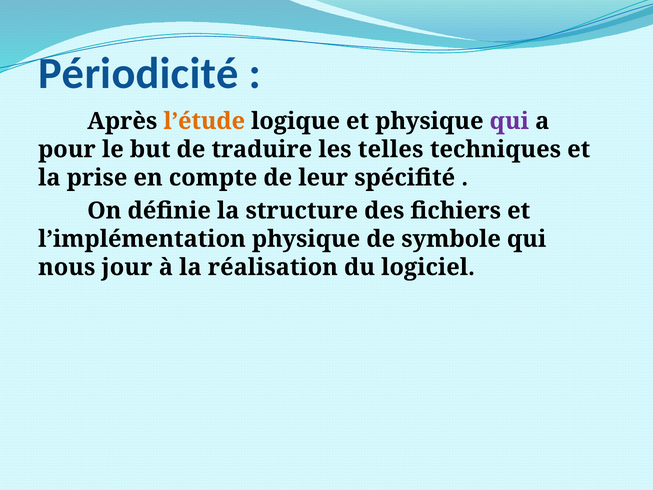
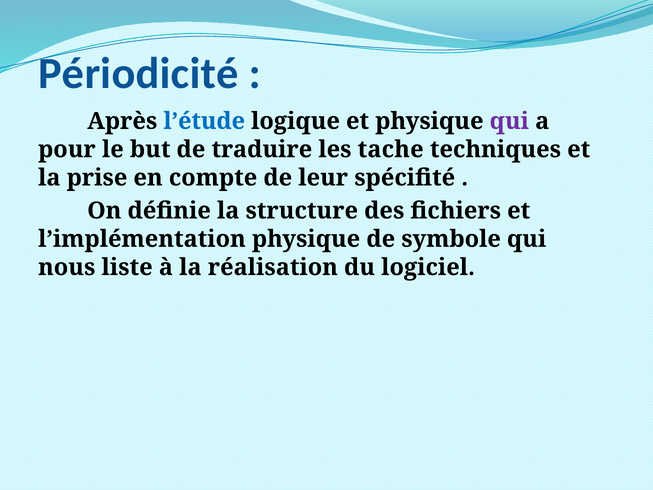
l’étude colour: orange -> blue (204, 121)
telles: telles -> tache (391, 149)
jour: jour -> liste (127, 267)
